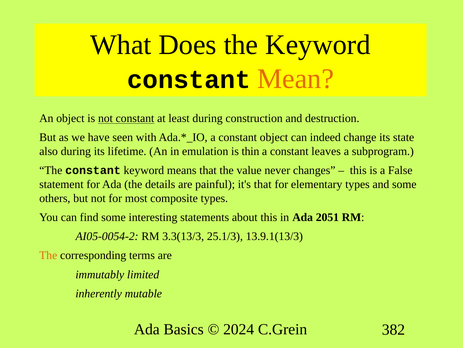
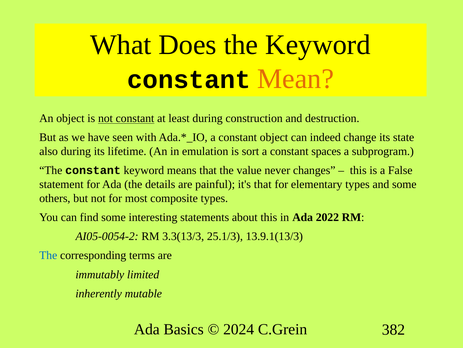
thin: thin -> sort (250, 151)
leaves: leaves -> spaces (326, 151)
2051: 2051 -> 2022 (327, 217)
The colour: orange -> blue (48, 255)
